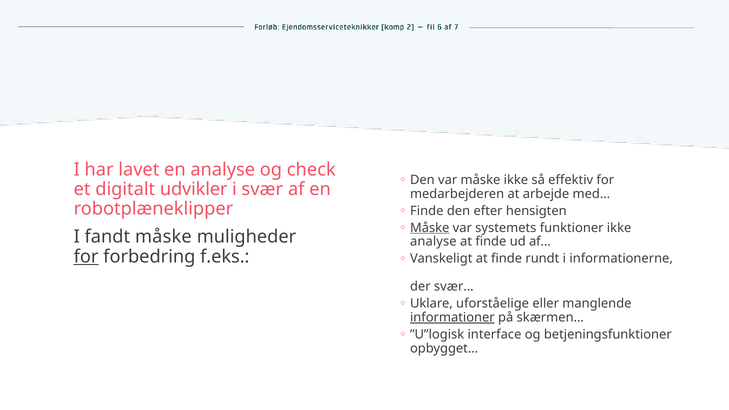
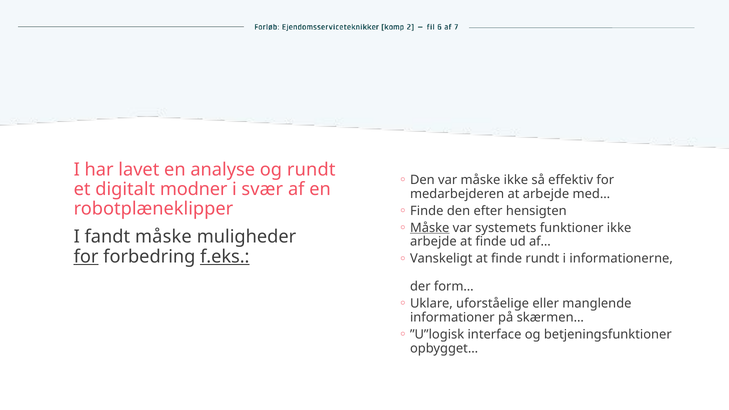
og check: check -> rundt (311, 170)
udvikler: udvikler -> modner (194, 189)
analyse: analyse -> arbejde (433, 242)
f.eks underline: none -> present (225, 257)
svær…: svær… -> form… (454, 287)
informationer underline: present -> none (452, 318)
